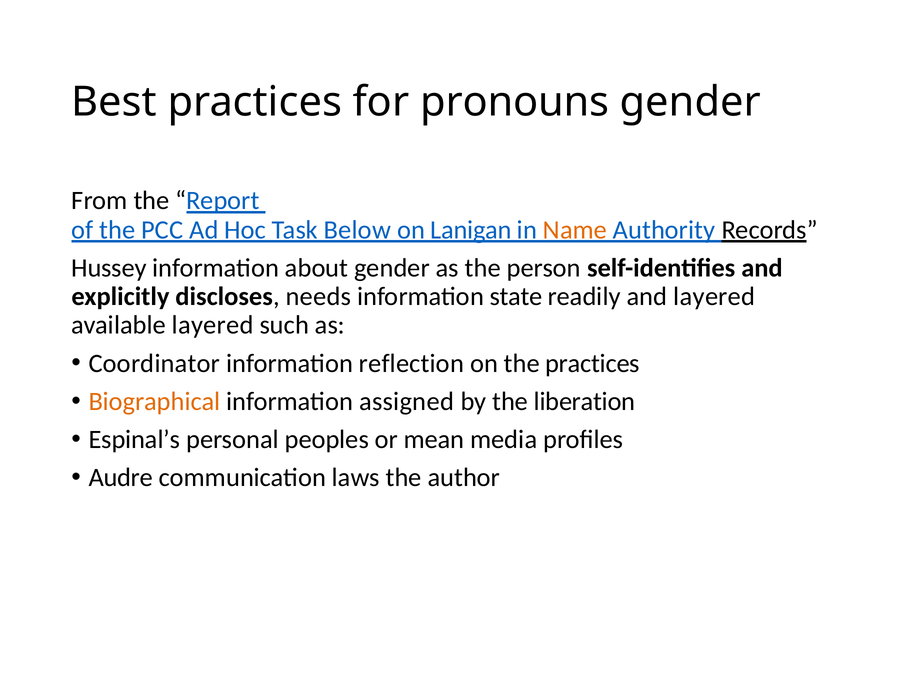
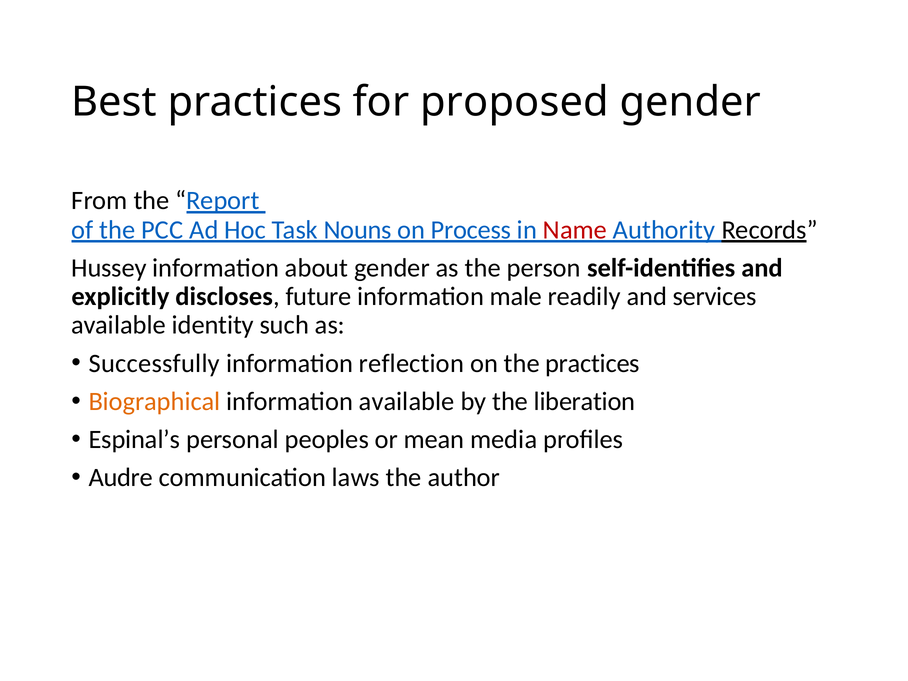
pronouns: pronouns -> proposed (515, 102)
Below: Below -> Nouns (358, 230)
Lanigan: Lanigan -> Process (471, 230)
Name colour: orange -> red (575, 230)
needs: needs -> future (319, 297)
state: state -> male (516, 297)
and layered: layered -> services (715, 297)
available layered: layered -> identity (213, 325)
Coordinator: Coordinator -> Successfully (154, 363)
information assigned: assigned -> available (407, 401)
